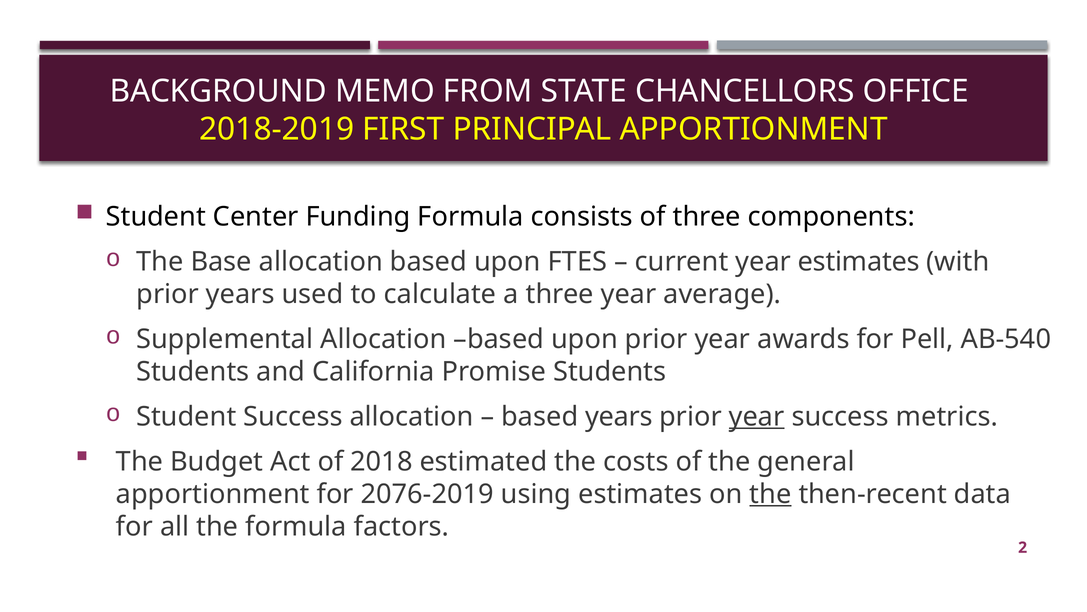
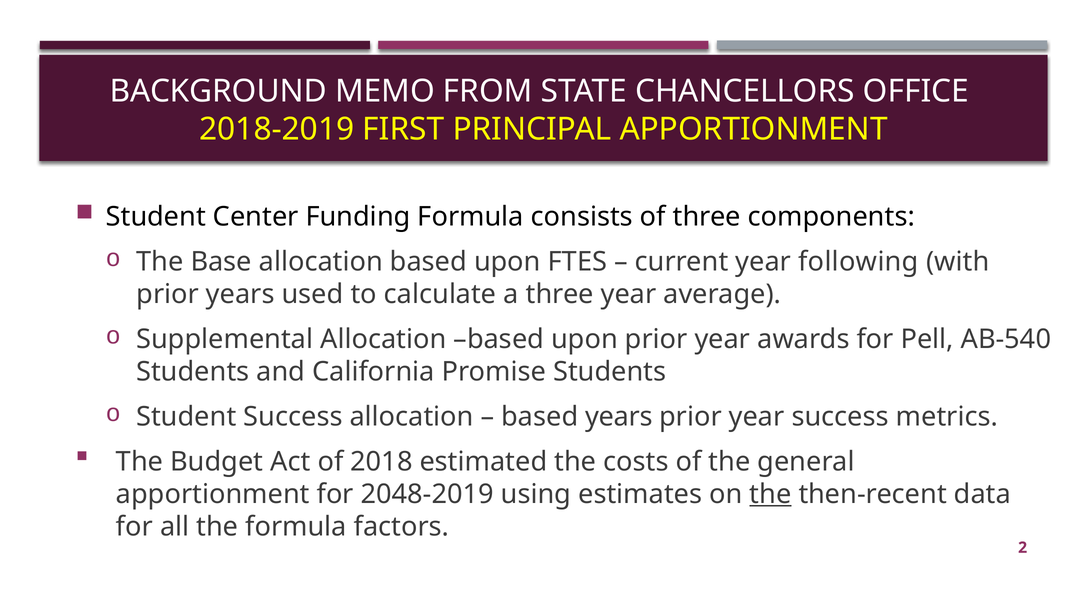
year estimates: estimates -> following (859, 261)
year underline: present -> none (757, 416)
2076-2019: 2076-2019 -> 2048-2019 (427, 494)
